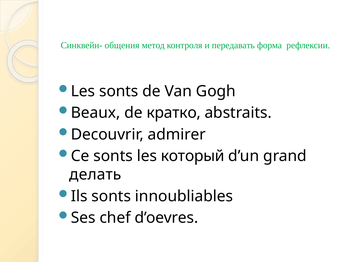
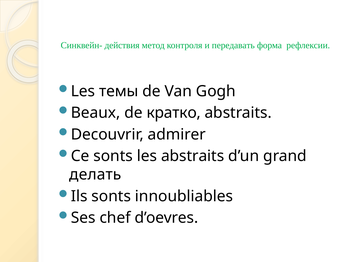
общения: общения -> действия (122, 45)
Les sonts: sonts -> темы (119, 91)
les который: который -> abstraits (193, 156)
